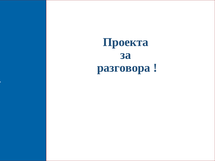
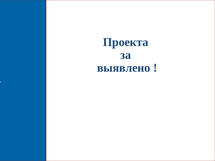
разговора: разговора -> выявлено (124, 68)
